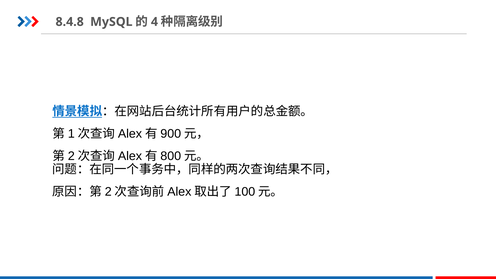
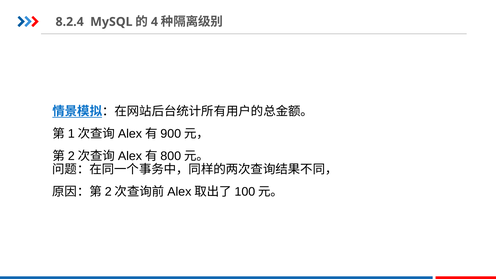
8.4.8: 8.4.8 -> 8.2.4 (70, 22)
